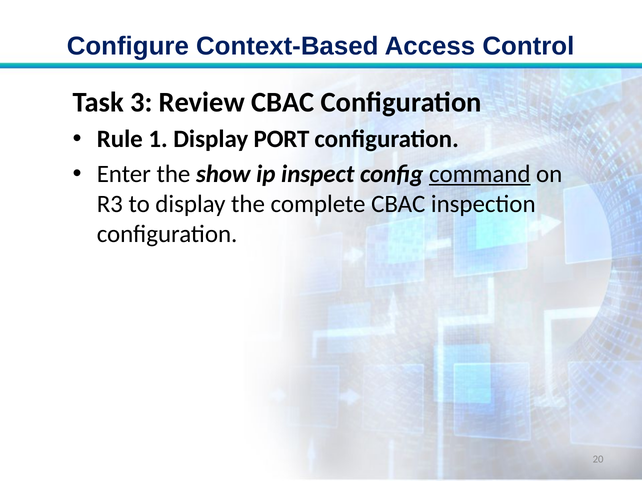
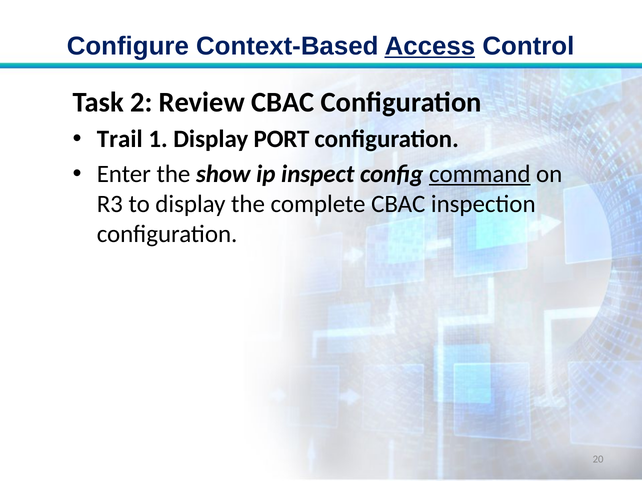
Access underline: none -> present (430, 46)
3: 3 -> 2 (141, 103)
Rule: Rule -> Trail (120, 139)
